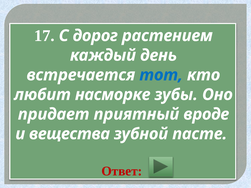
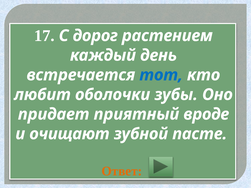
насморке: насморке -> оболочки (113, 95)
вещества: вещества -> очищают (70, 134)
Ответ colour: red -> orange (122, 171)
